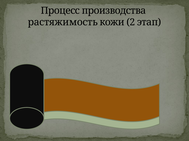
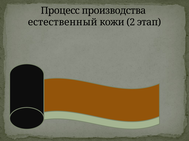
растяжимость: растяжимость -> естественный (63, 22)
